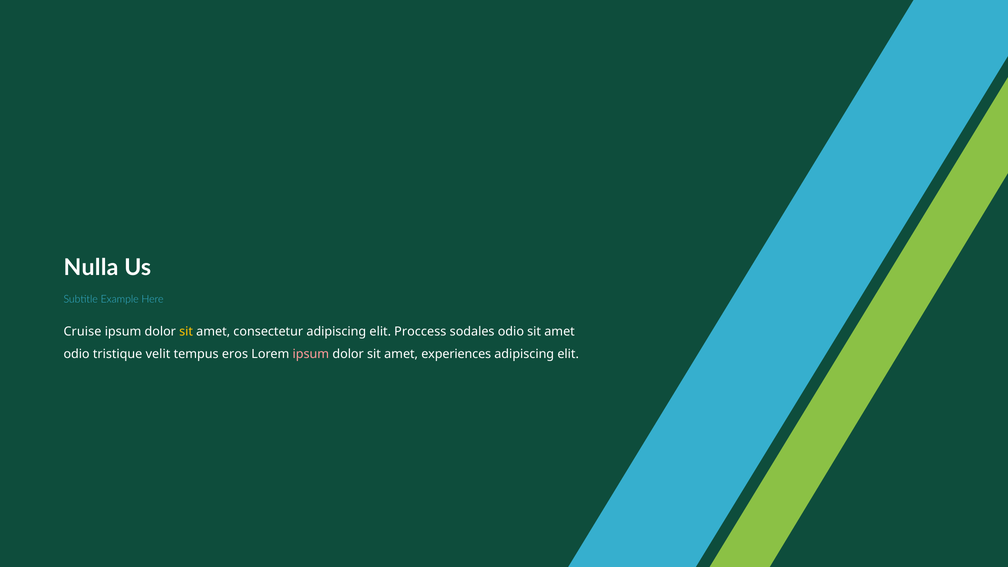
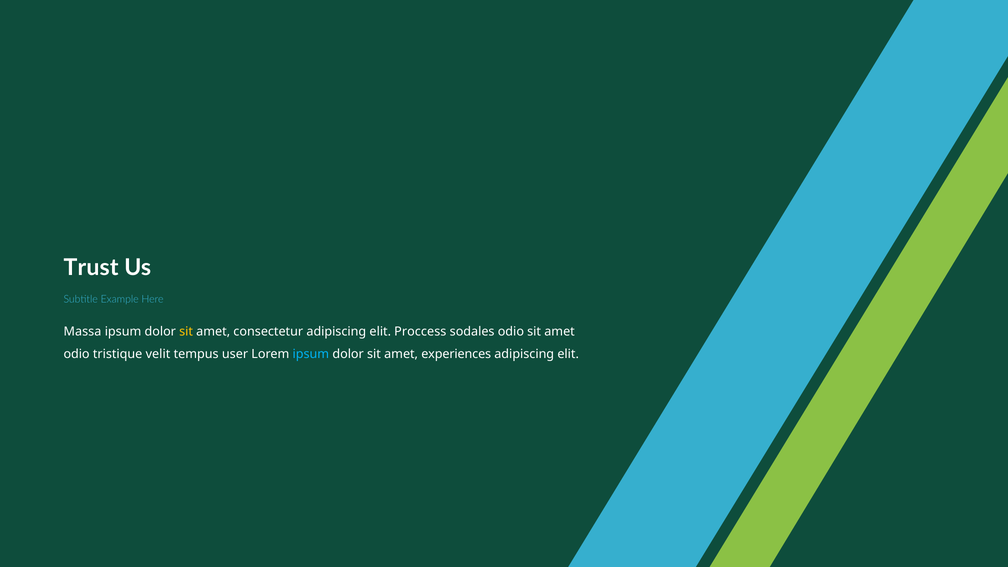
Nulla: Nulla -> Trust (91, 268)
Cruise: Cruise -> Massa (82, 332)
eros: eros -> user (235, 354)
ipsum colour: pink -> light blue (311, 354)
